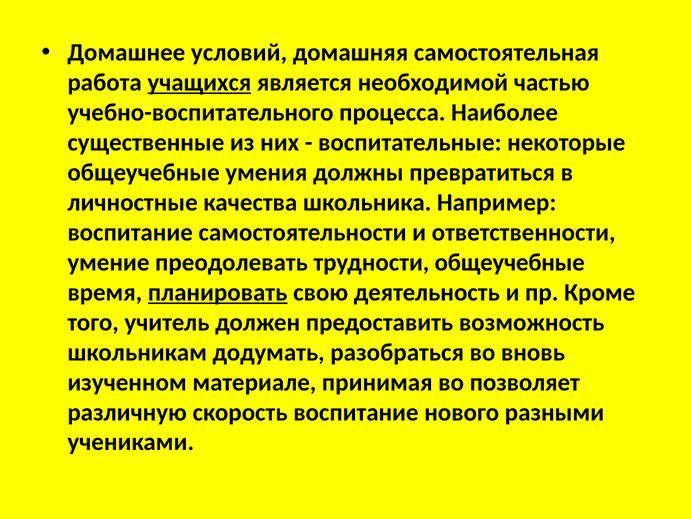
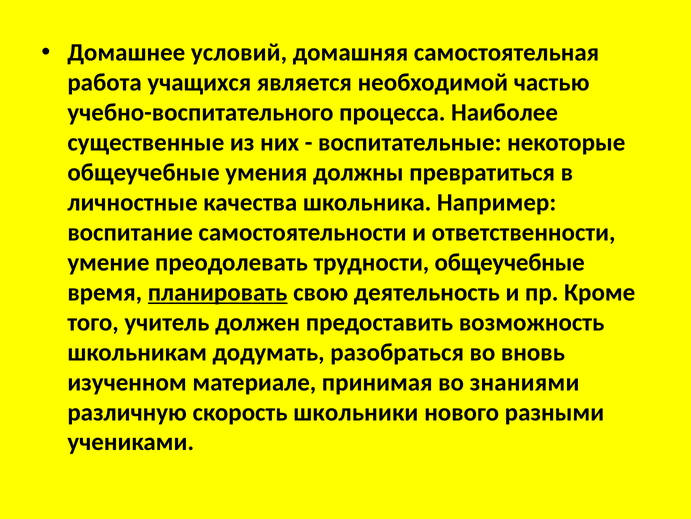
учащихся underline: present -> none (199, 82)
позволяет: позволяет -> знаниями (525, 382)
скорость воспитание: воспитание -> школьники (356, 412)
